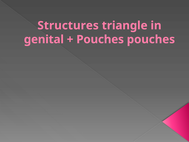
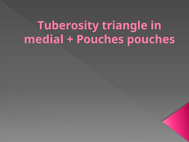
Structures: Structures -> Tuberosity (68, 25)
genital: genital -> medial (44, 39)
